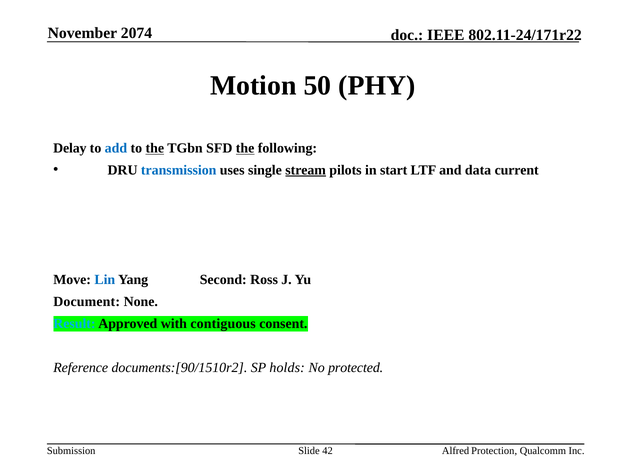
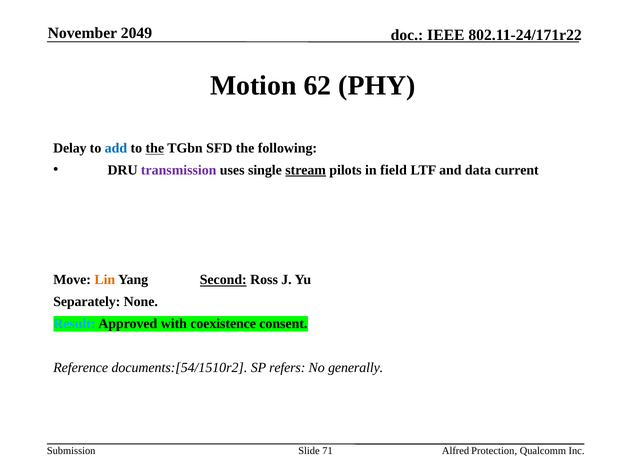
2074: 2074 -> 2049 (136, 33)
50: 50 -> 62 (317, 85)
the underline: present -> none (245, 148)
transmission colour: blue -> purple (179, 170)
start: start -> field (394, 170)
Lin colour: blue -> orange (105, 280)
Second underline: none -> present (223, 280)
Document: Document -> Separately (87, 301)
contiguous: contiguous -> coexistence (223, 323)
documents:[90/1510r2: documents:[90/1510r2 -> documents:[54/1510r2 (179, 367)
holds: holds -> refers (287, 367)
protected: protected -> generally (356, 367)
42: 42 -> 71 (328, 450)
